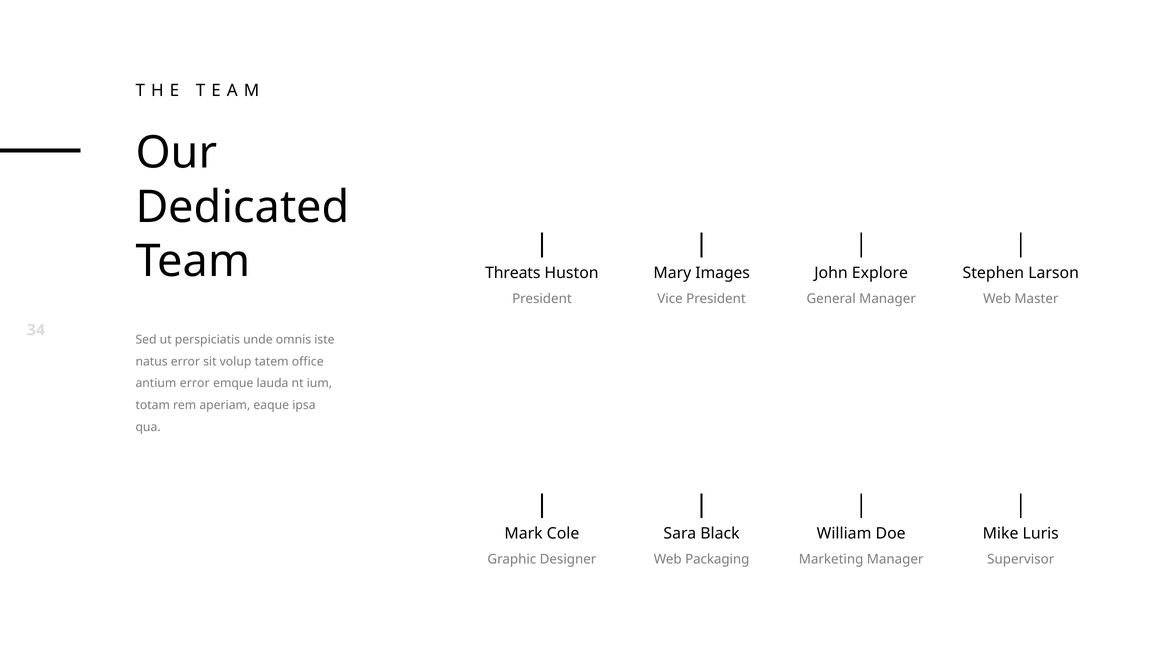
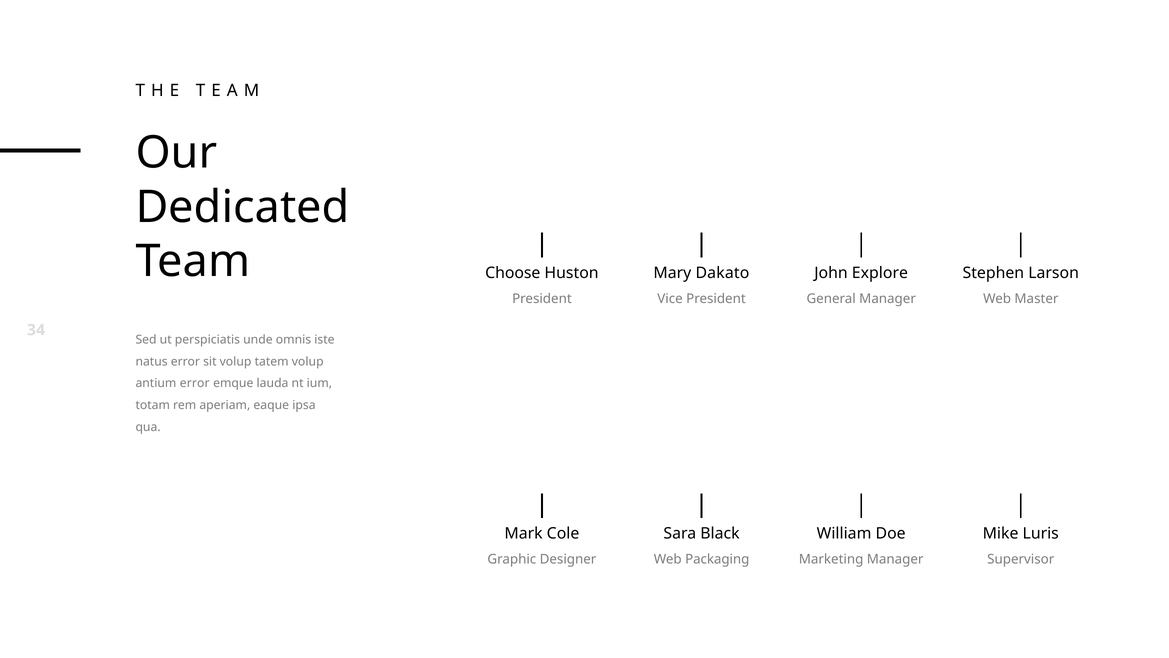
Threats: Threats -> Choose (513, 273)
Images: Images -> Dakato (722, 273)
tatem office: office -> volup (308, 361)
